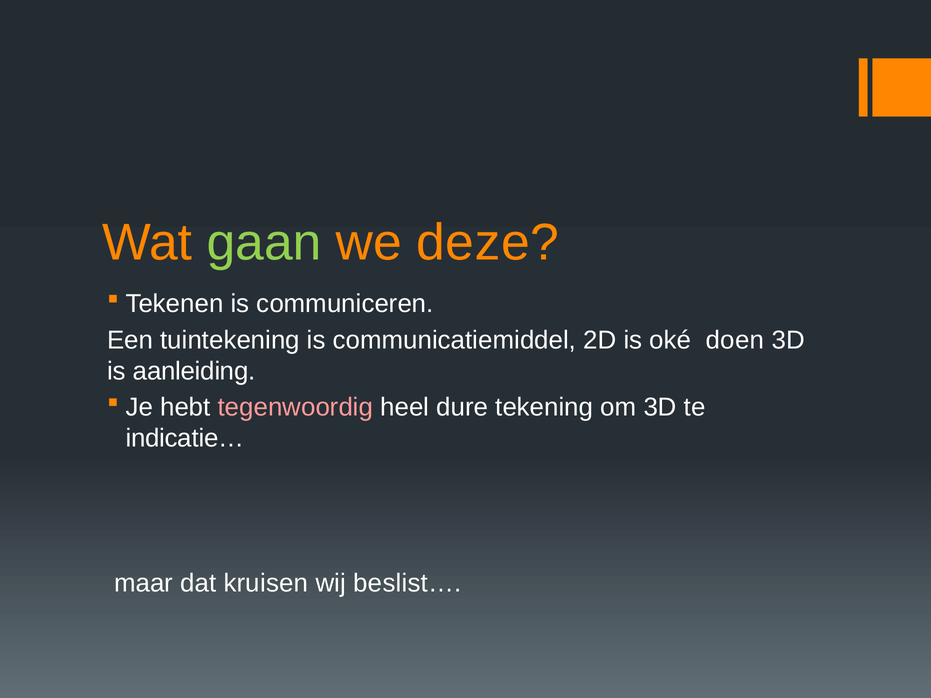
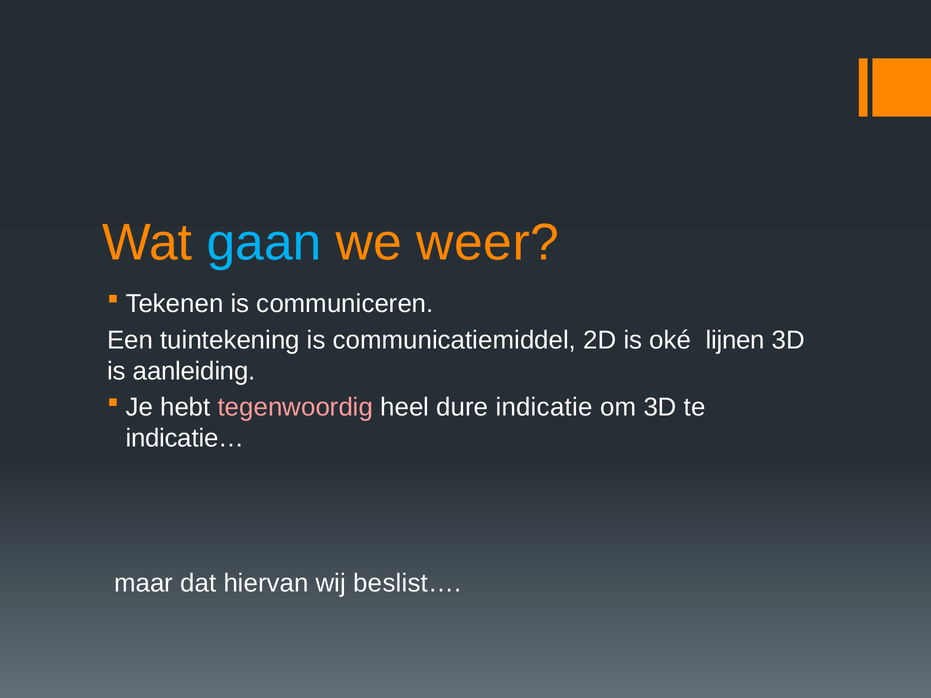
gaan colour: light green -> light blue (264, 243)
deze: deze -> weer (488, 243)
doen: doen -> lijnen (735, 340)
tekening: tekening -> indicatie (544, 407)
kruisen: kruisen -> hiervan (266, 583)
